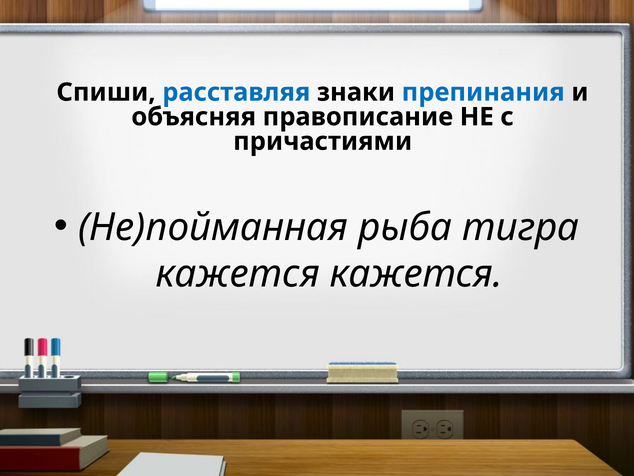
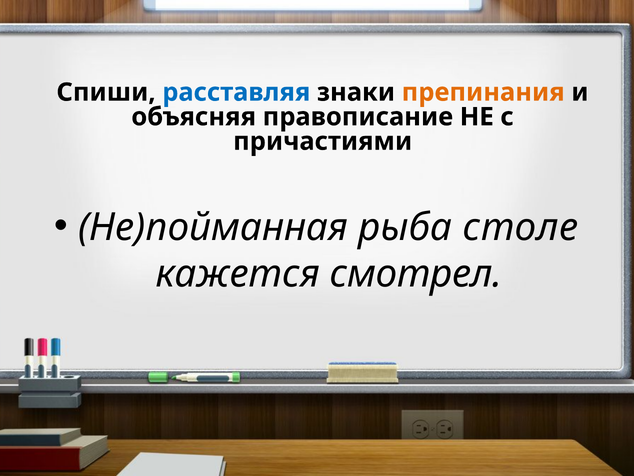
препинания colour: blue -> orange (483, 92)
тигра: тигра -> столе (521, 227)
кажется кажется: кажется -> смотрел (416, 274)
